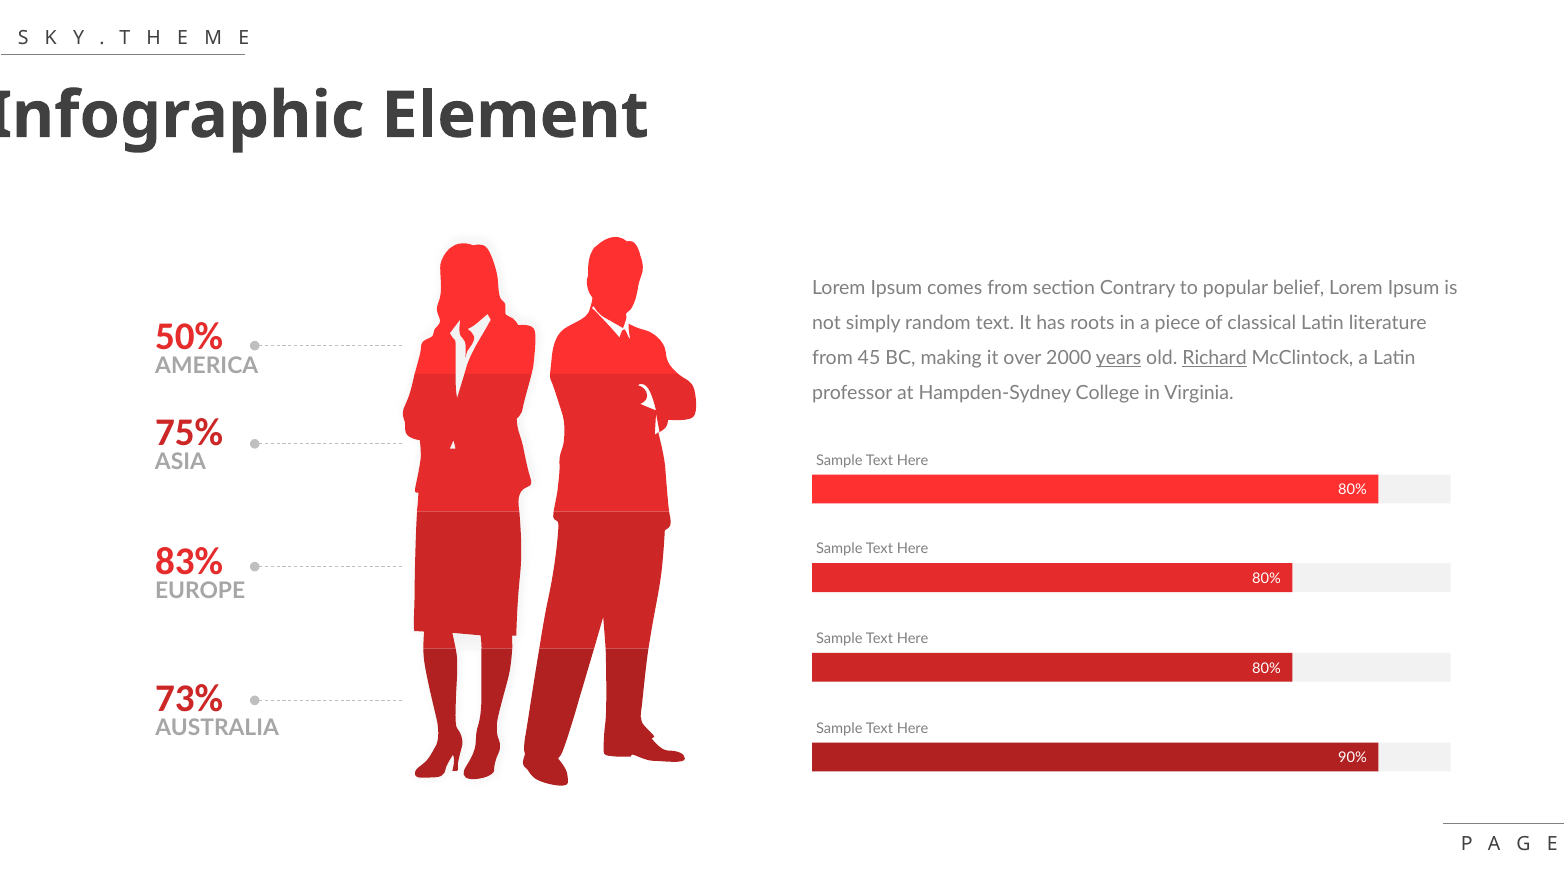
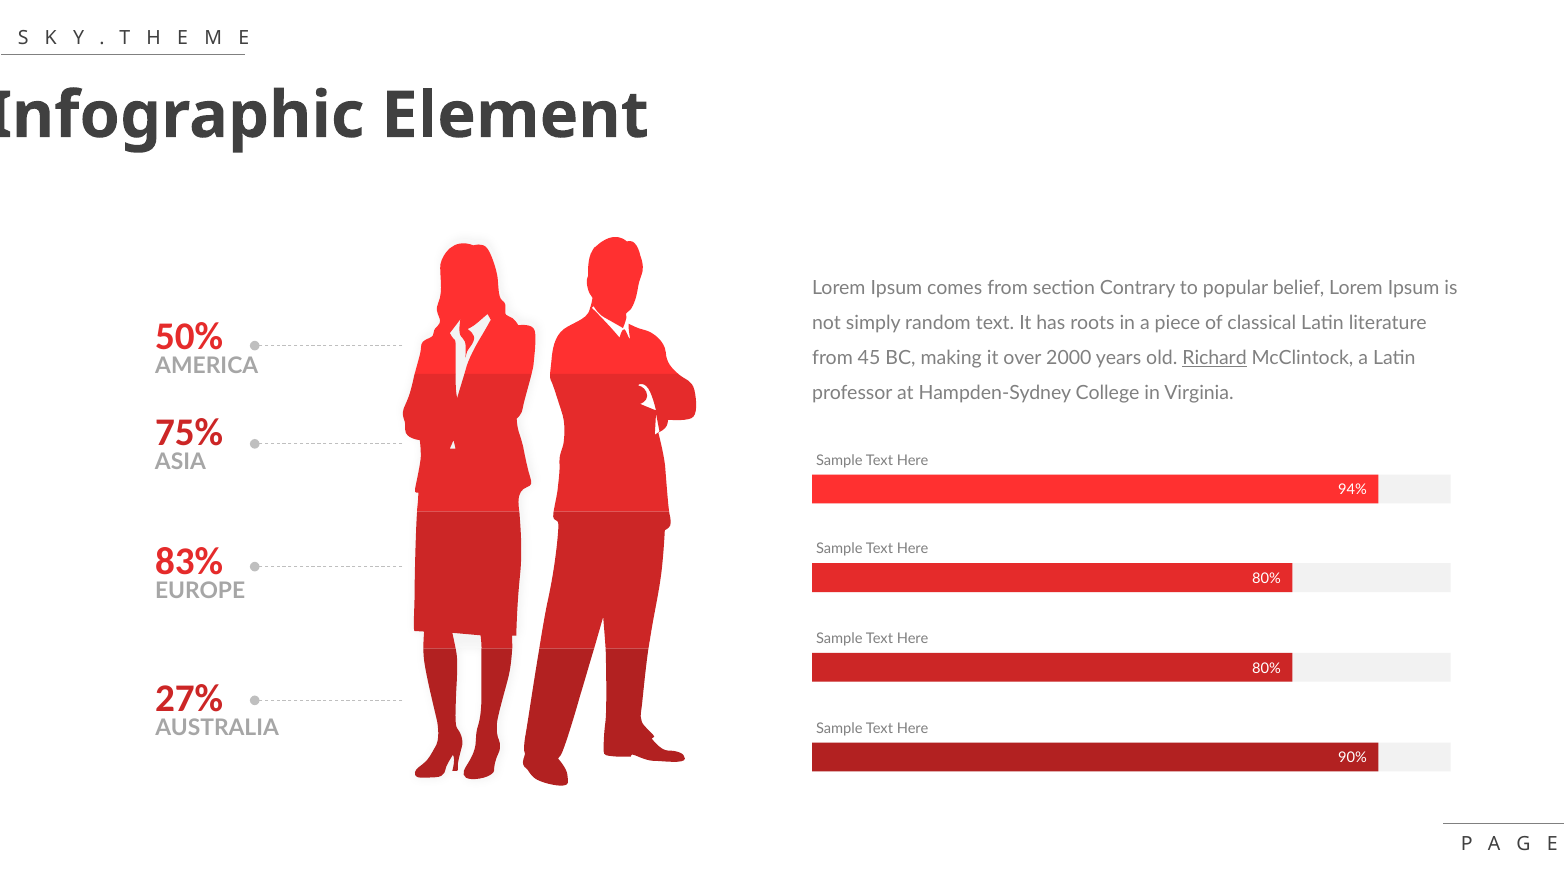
years underline: present -> none (1119, 358)
80%: 80% -> 94% (1353, 490)
73%: 73% -> 27% (189, 698)
